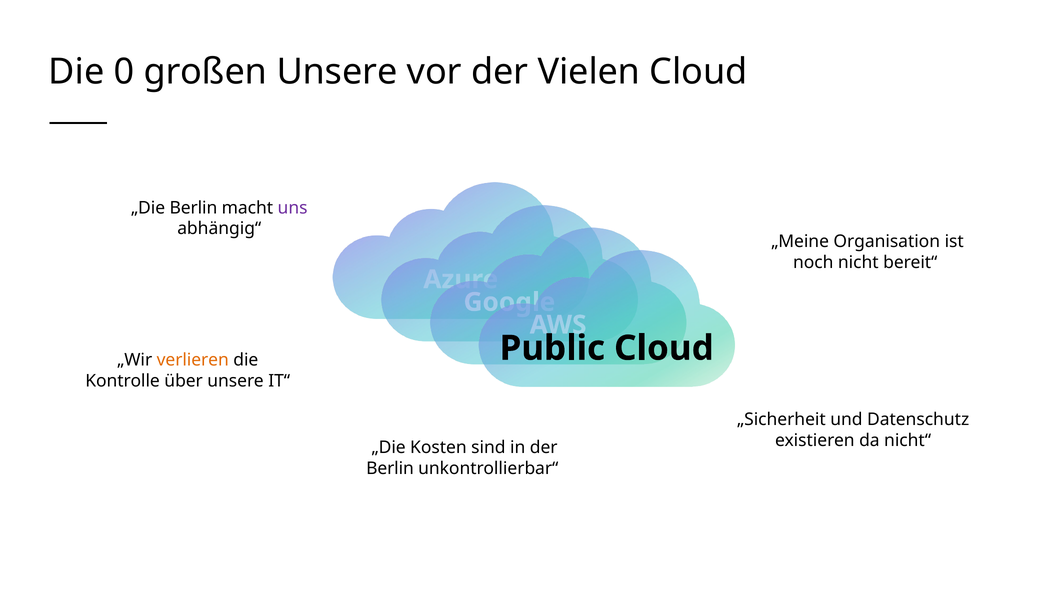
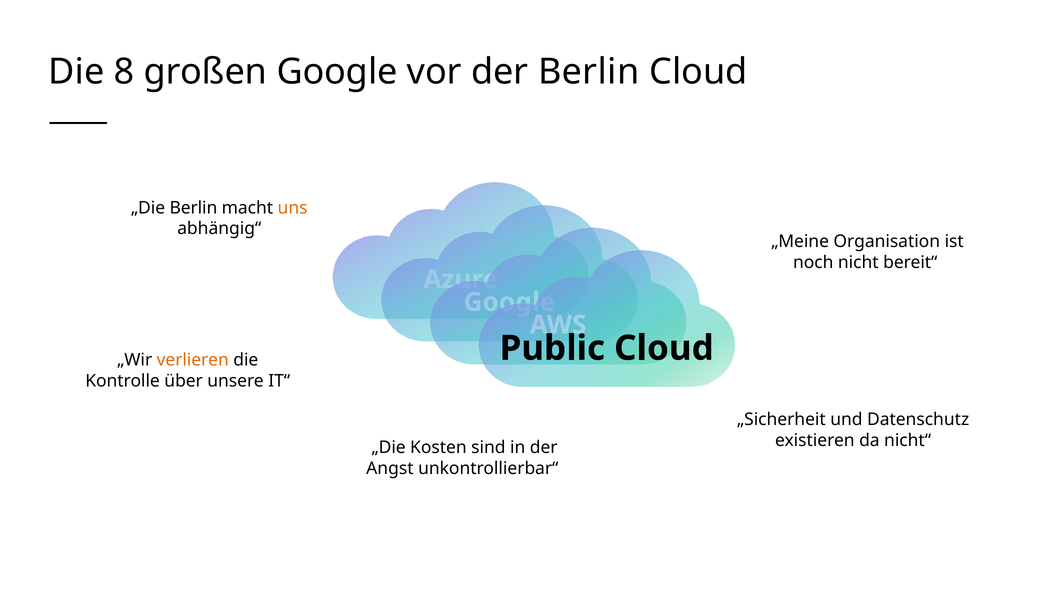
0: 0 -> 8 (124, 72)
großen Unsere: Unsere -> Google (337, 72)
der Vielen: Vielen -> Berlin (589, 72)
uns colour: purple -> orange (293, 208)
Berlin: Berlin -> Angst (390, 469)
